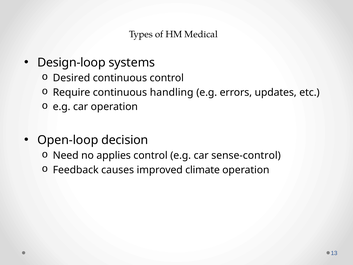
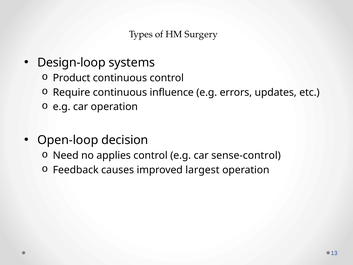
Medical: Medical -> Surgery (201, 34)
Desired: Desired -> Product (72, 78)
handling: handling -> influence (172, 92)
climate: climate -> largest (202, 170)
